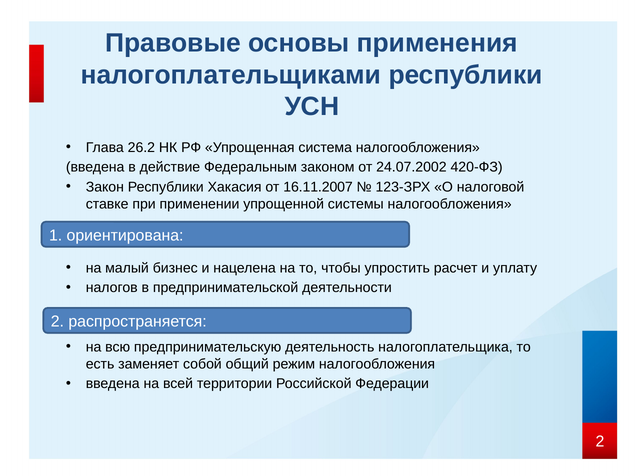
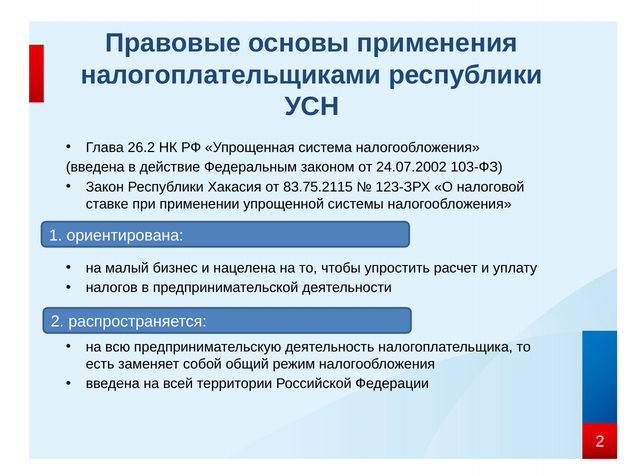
420-ФЗ: 420-ФЗ -> 103-ФЗ (477, 167)
16.11.2007: 16.11.2007 -> 83.75.2115 (318, 187)
